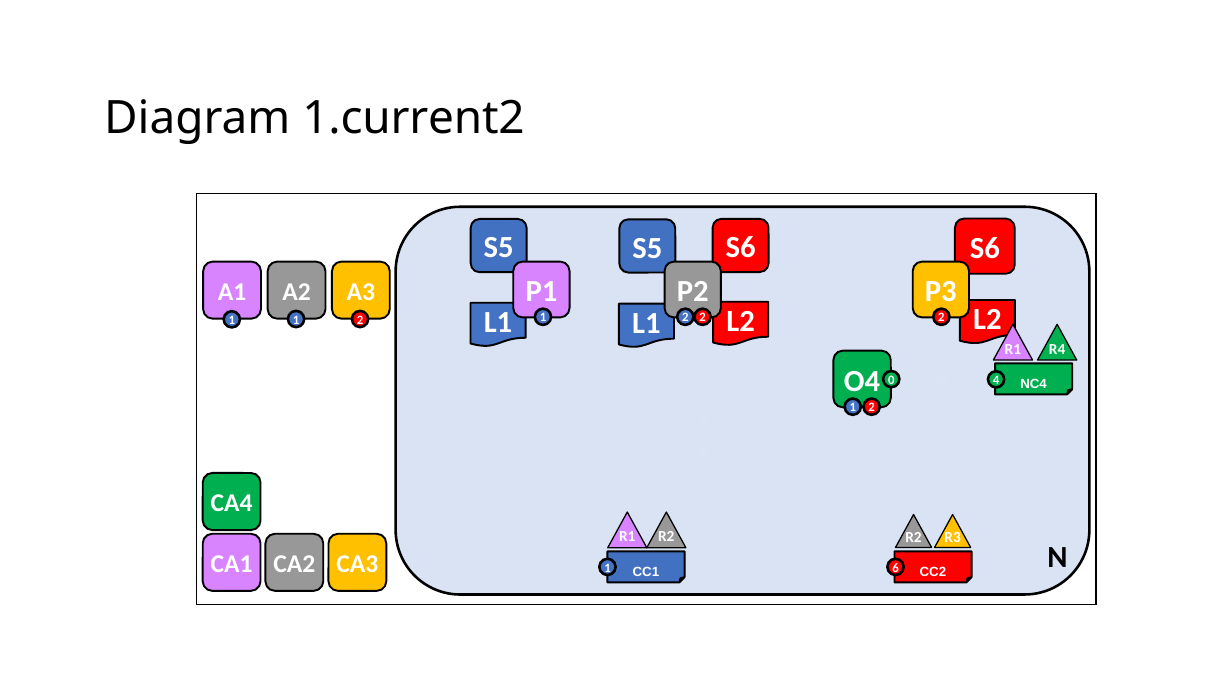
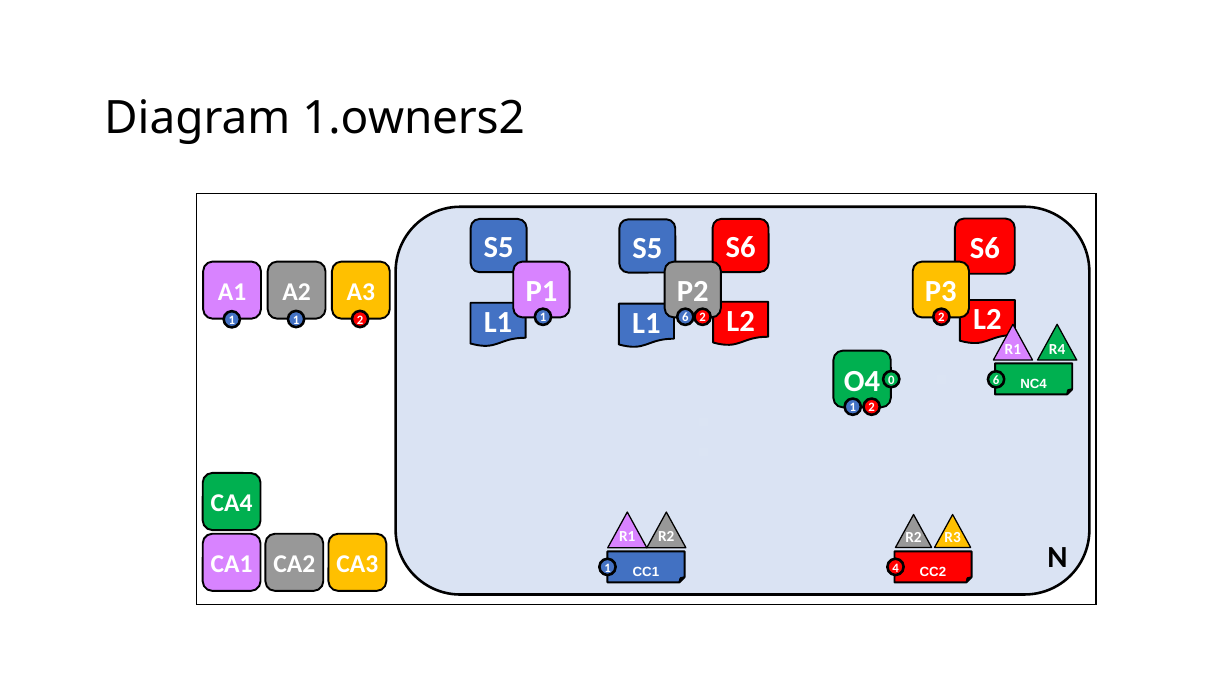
1.current2: 1.current2 -> 1.owners2 (414, 118)
2: 2 -> 6 (685, 318)
0 4: 4 -> 6 (996, 380)
6: 6 -> 4 (896, 567)
